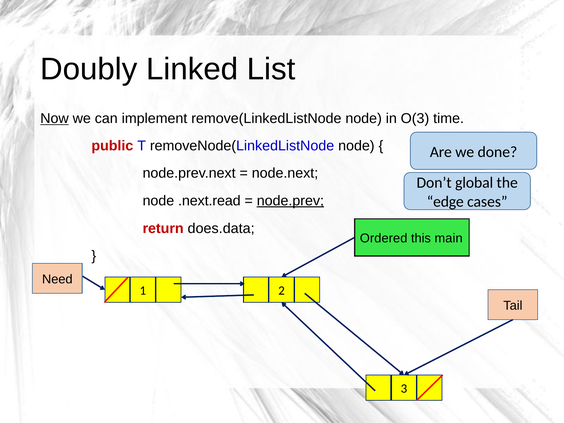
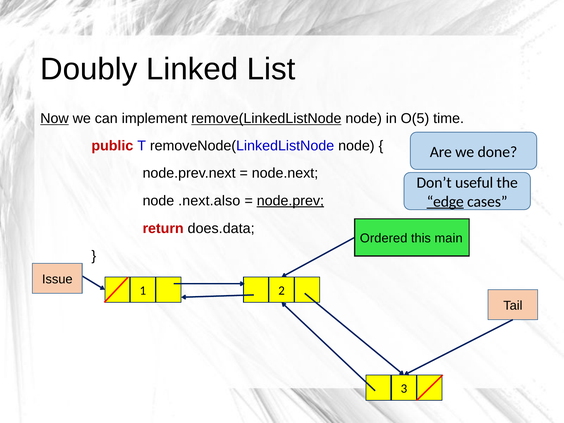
remove(LinkedListNode underline: none -> present (266, 119)
O(3: O(3 -> O(5 (415, 119)
global: global -> useful (474, 183)
.next.read: .next.read -> .next.also (209, 201)
edge underline: none -> present (445, 202)
Need: Need -> Issue (57, 279)
